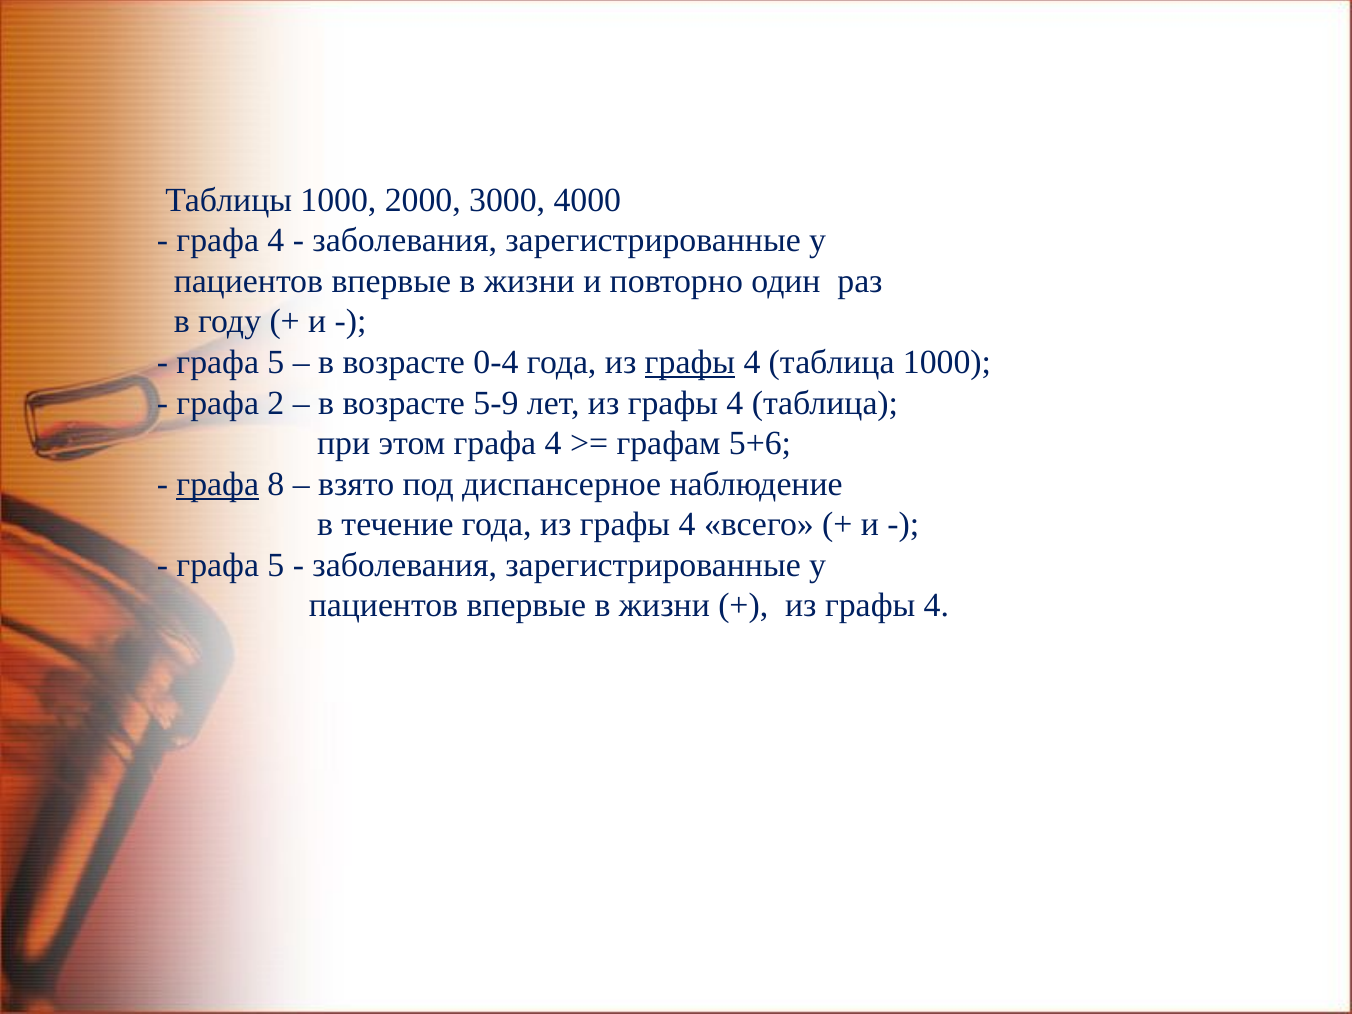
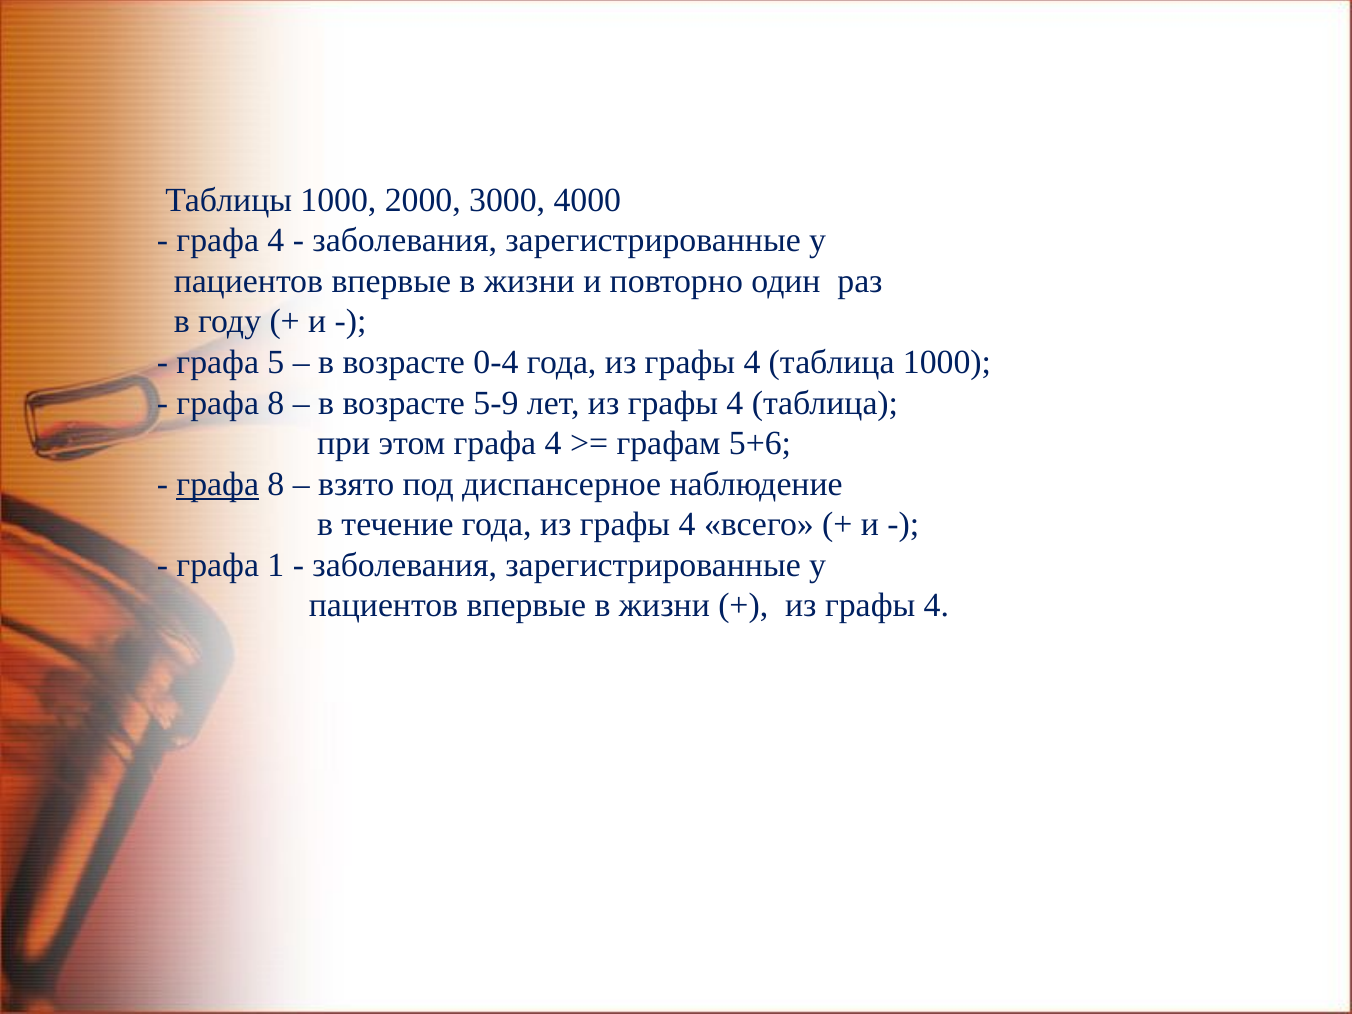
графы underline: present -> none (690, 362)
2: 2 -> 8 (276, 403)
5: 5 -> 1 (276, 565)
